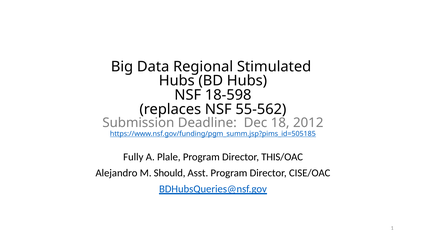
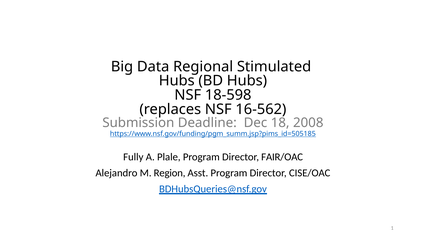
55-562: 55-562 -> 16-562 (261, 109)
2012: 2012 -> 2008 (308, 123)
THIS/OAC: THIS/OAC -> FAIR/OAC (282, 158)
Should: Should -> Region (170, 173)
